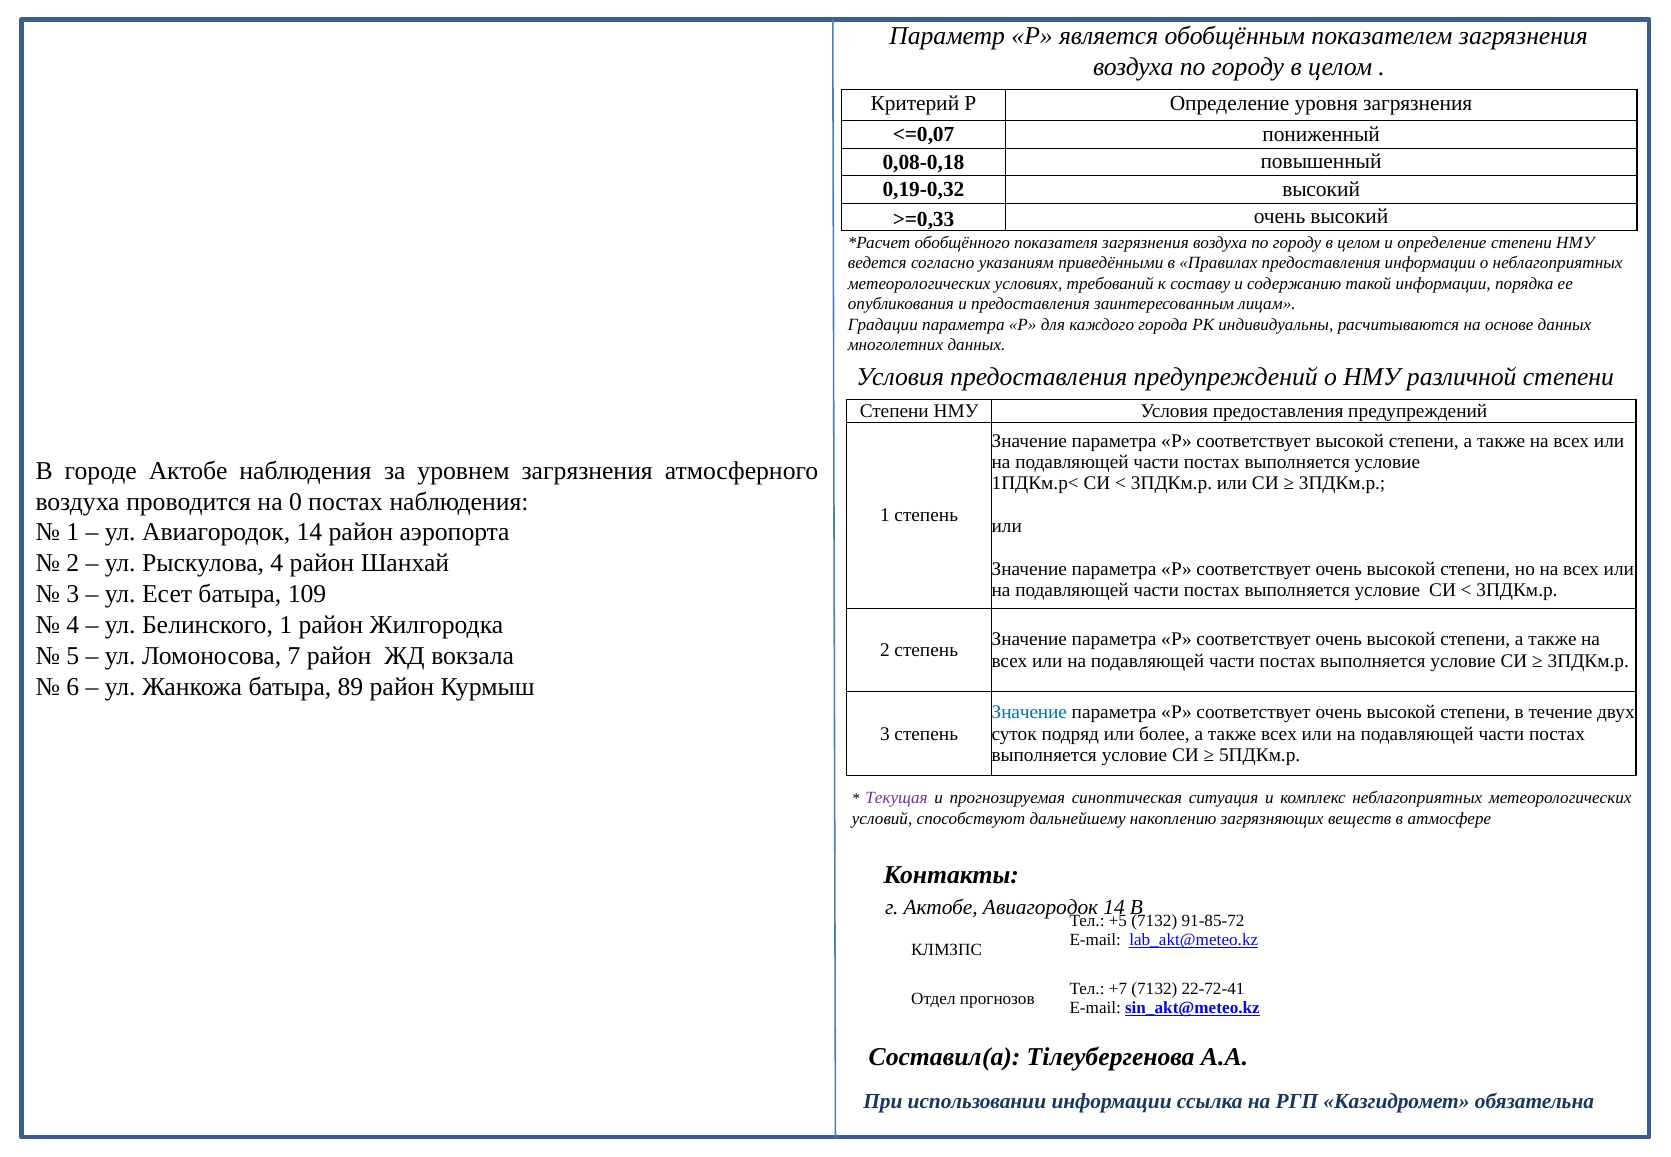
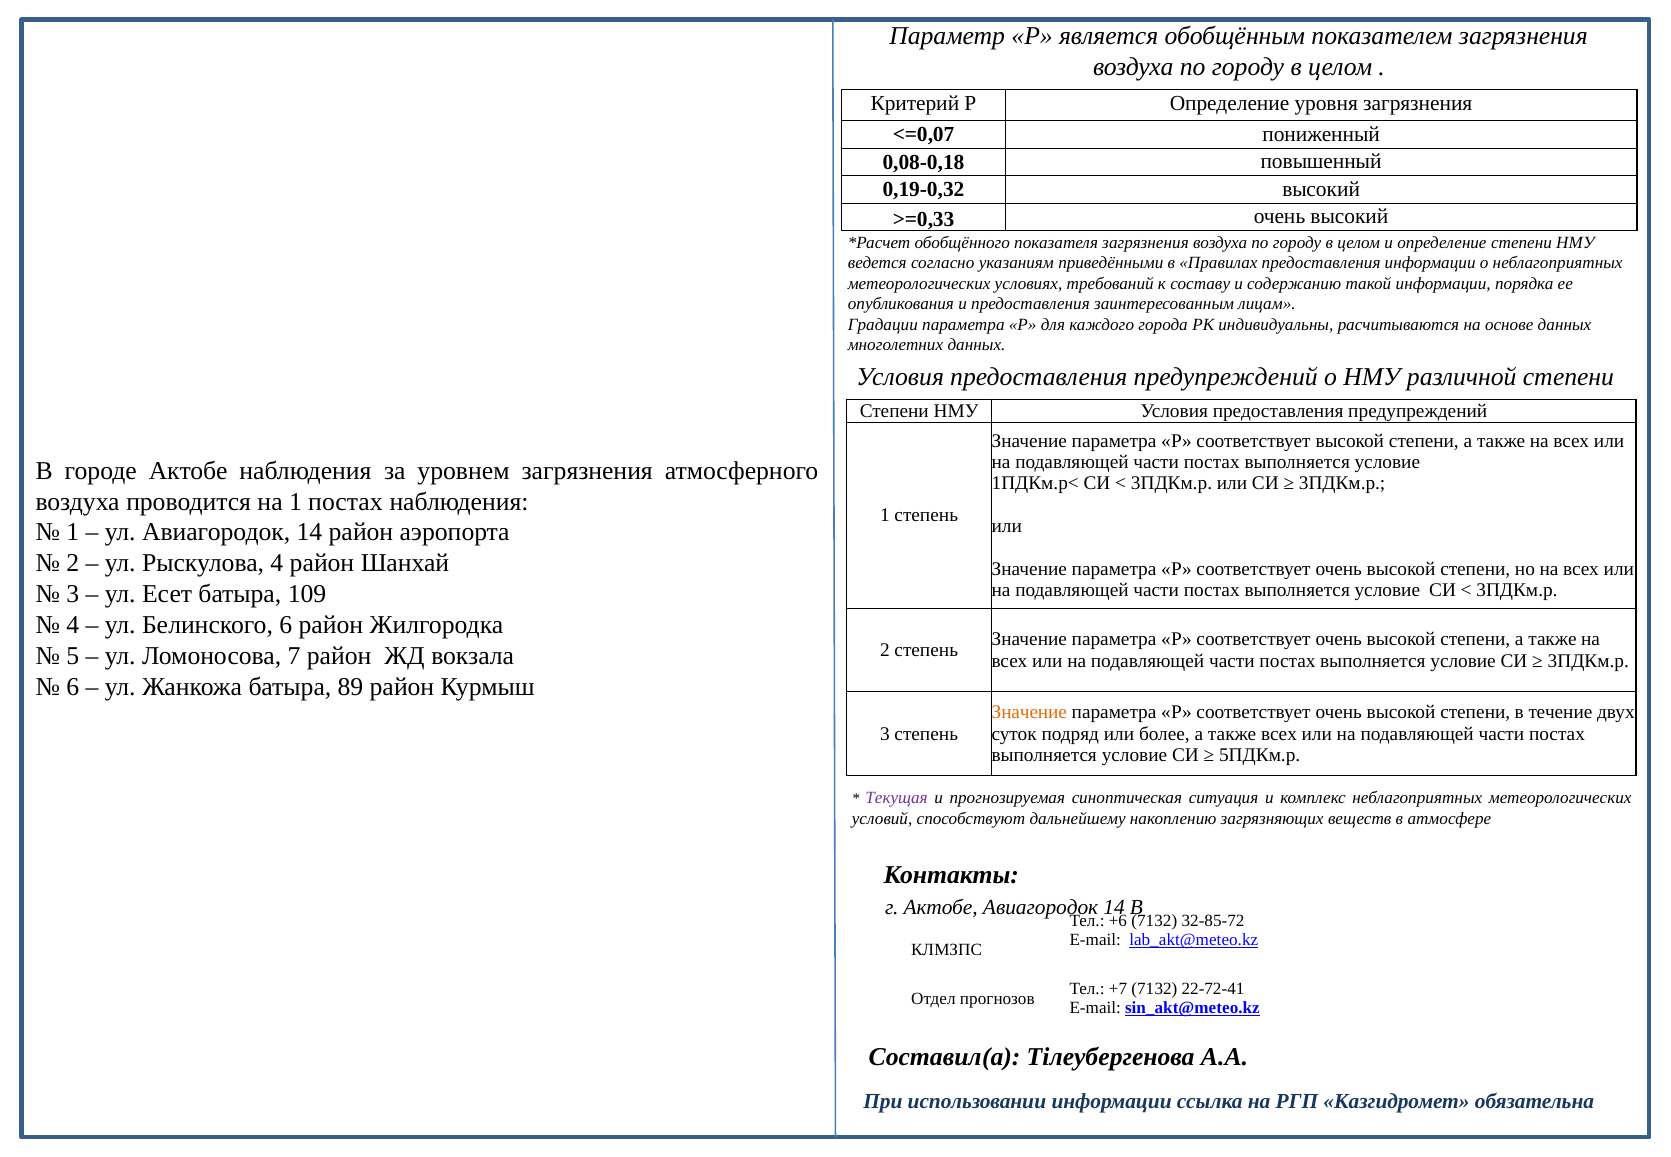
на 0: 0 -> 1 (295, 502)
Белинского 1: 1 -> 6 (286, 625)
Значение colour: blue -> orange (1029, 712)
+5: +5 -> +6 (1118, 921)
91-85-72: 91-85-72 -> 32-85-72 (1213, 921)
